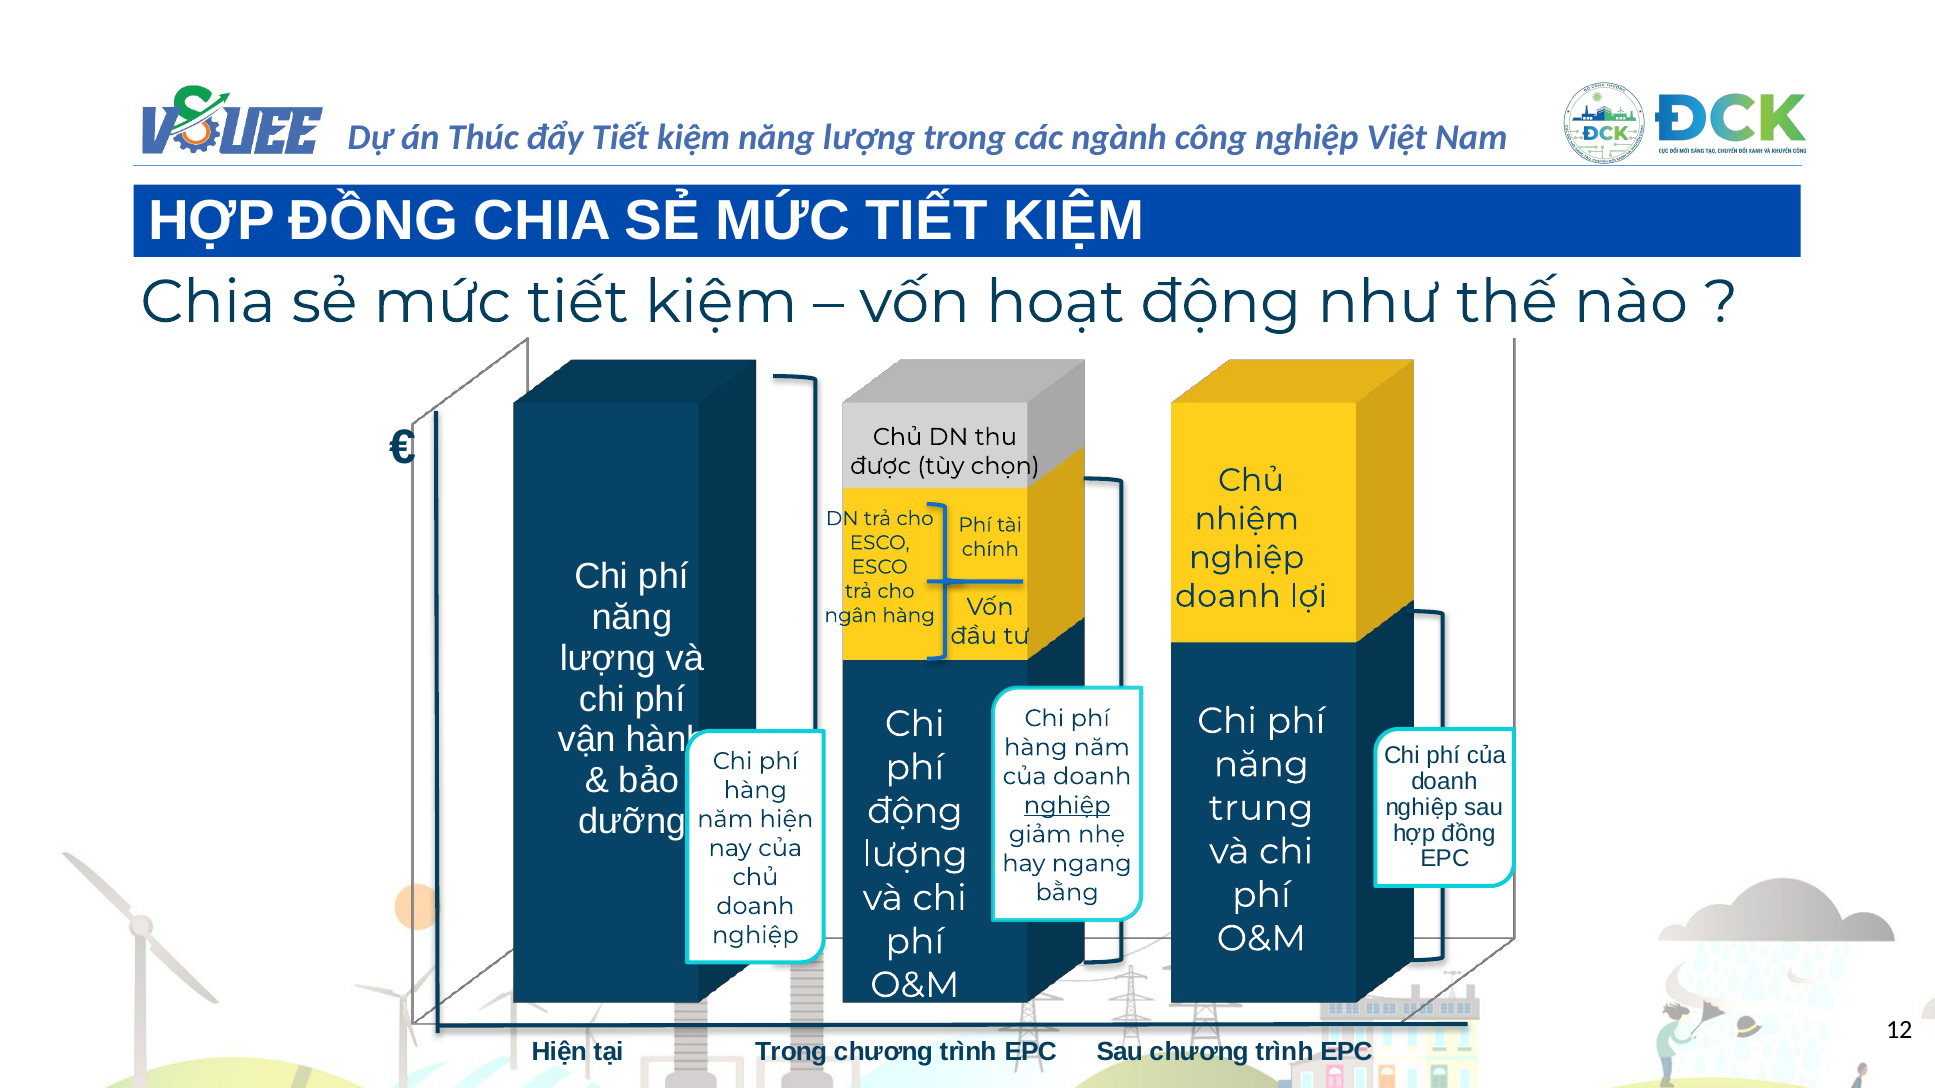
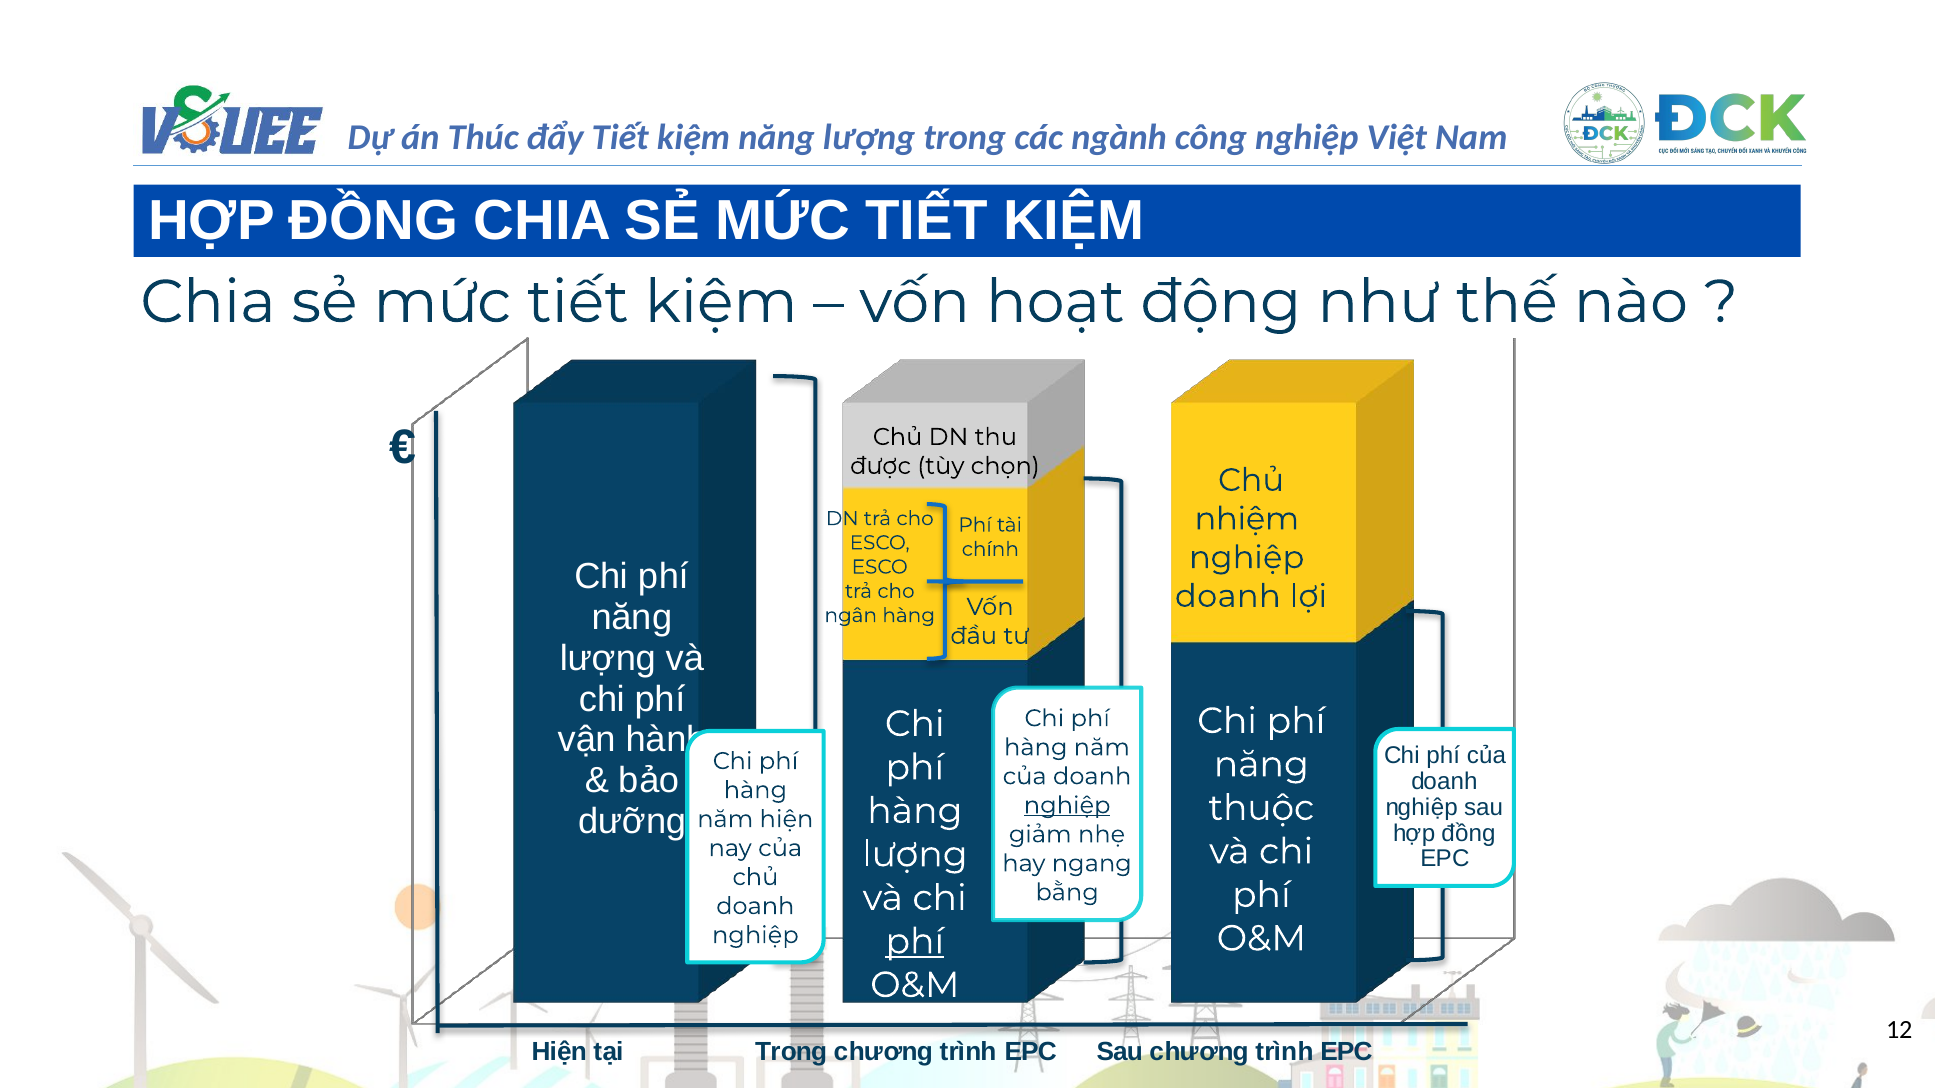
trung: trung -> thuộc (1261, 808)
động: động -> hàng (915, 811)
phí underline: none -> present (915, 942)
